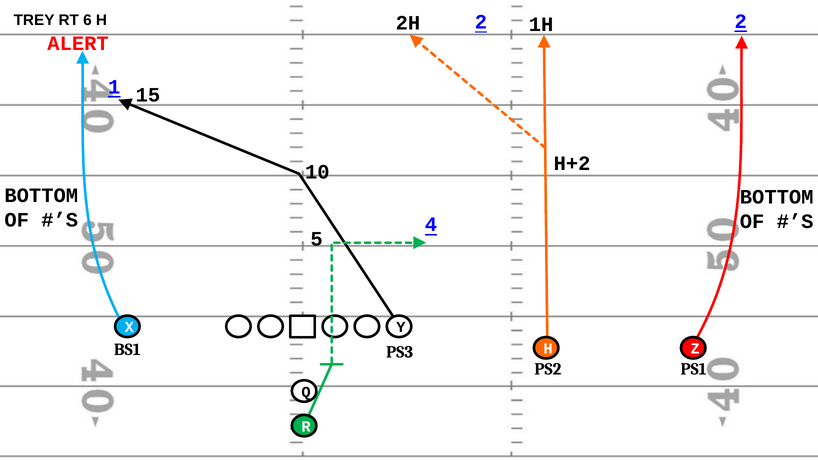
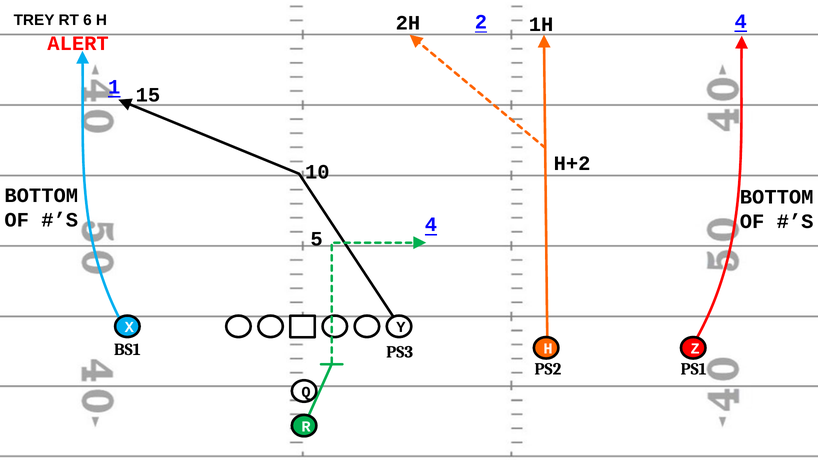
2 2: 2 -> 4 (741, 21)
